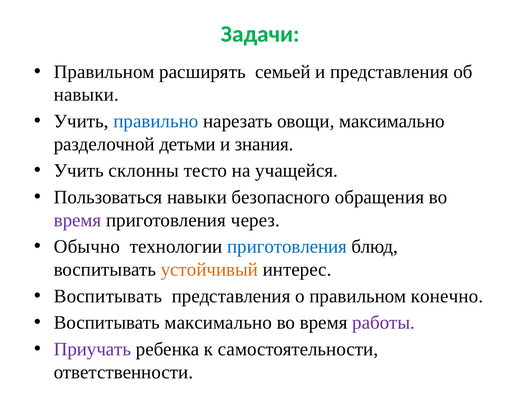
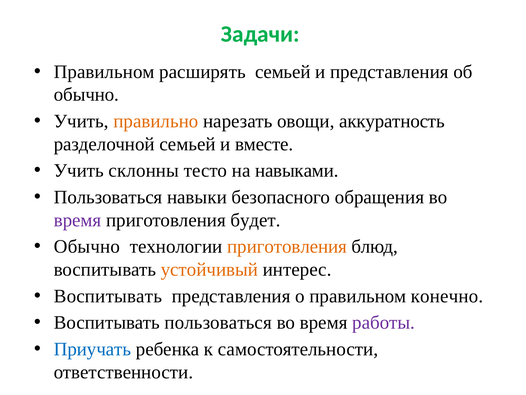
навыки: навыки -> обычно (86, 95)
правильно colour: blue -> orange (156, 121)
овощи максимально: максимально -> аккуратность (392, 121)
разделочной детьми: детьми -> семьей (188, 144)
знания: знания -> вместе (264, 144)
учащейся: учащейся -> навыками (297, 170)
через: через -> будет (256, 220)
приготовления colour: blue -> orange (287, 246)
Воспитывать максимально: максимально -> пользоваться (218, 322)
Приучать colour: purple -> blue (92, 349)
